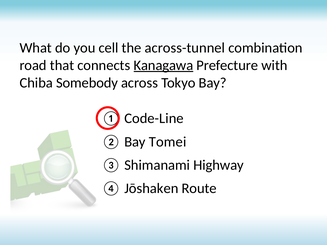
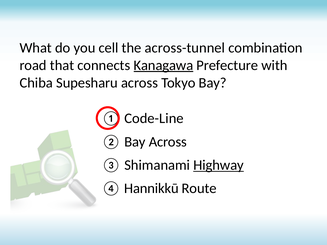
Somebody: Somebody -> Supesharu (87, 83)
Bay Tomei: Tomei -> Across (168, 142)
Highway underline: none -> present (219, 165)
Jōshaken: Jōshaken -> Hannikkū (151, 189)
